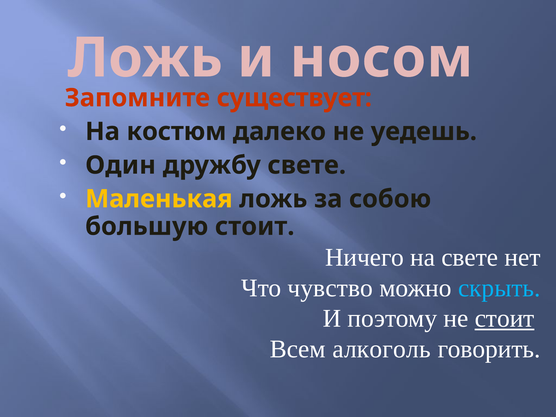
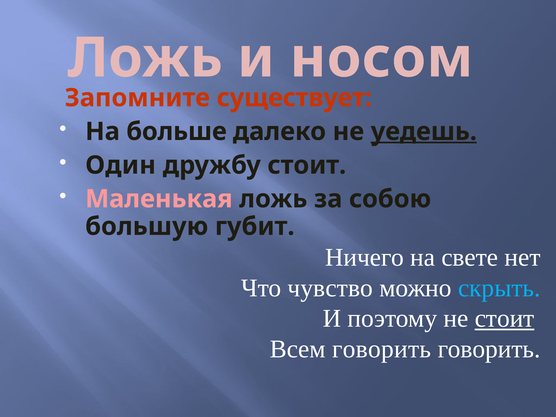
костюм: костюм -> больше (177, 132)
уедешь underline: none -> present (424, 132)
дружбу свете: свете -> стоит (307, 165)
Маленькая colour: yellow -> pink (159, 199)
большую стоит: стоит -> губит (255, 226)
Всем алкоголь: алкоголь -> говорить (382, 349)
